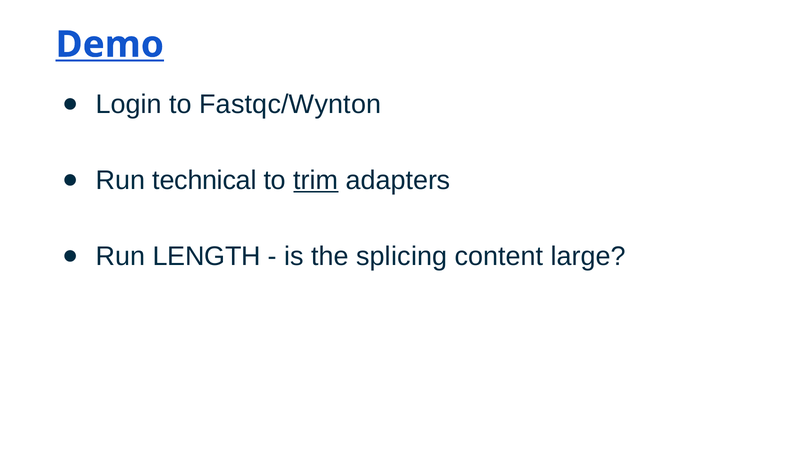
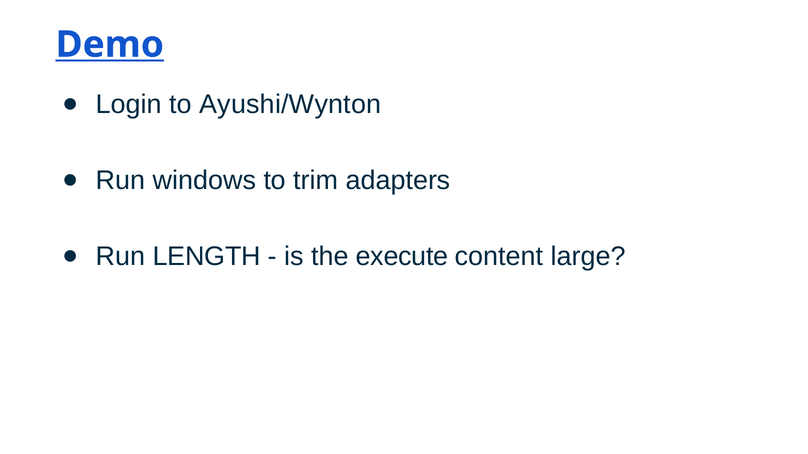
Fastqc/Wynton: Fastqc/Wynton -> Ayushi/Wynton (290, 104)
technical: technical -> windows (204, 180)
trim underline: present -> none (316, 180)
splicing: splicing -> execute (402, 256)
